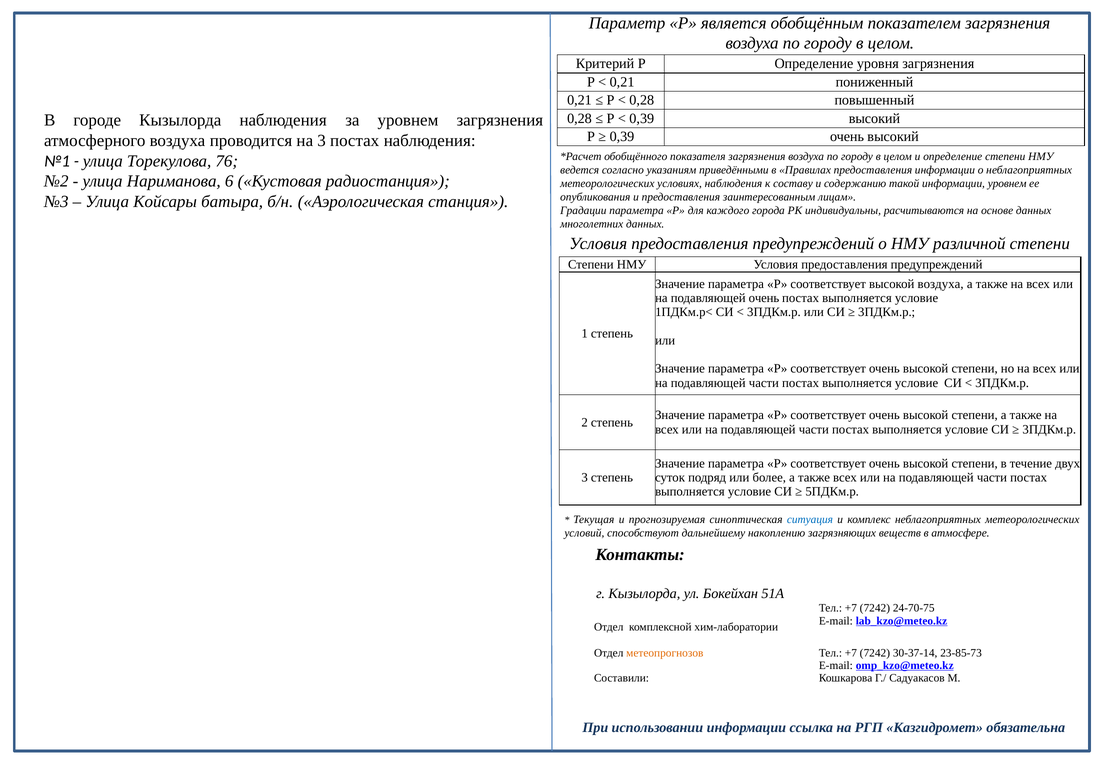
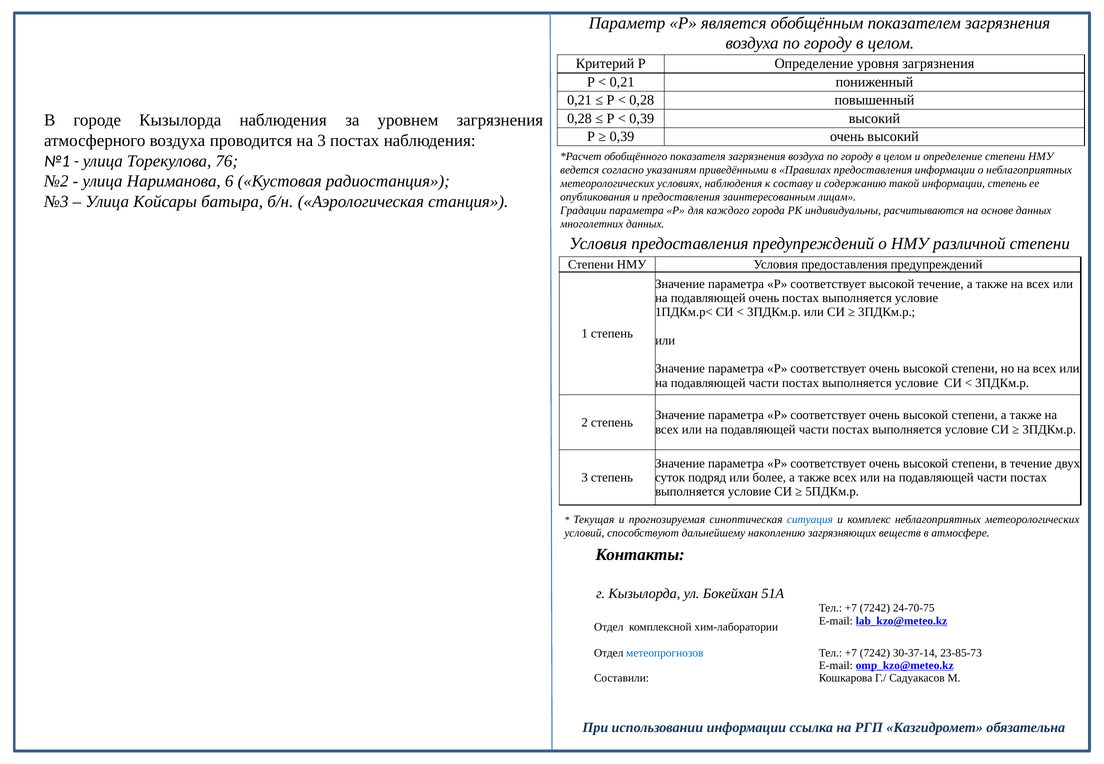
информации уровнем: уровнем -> степень (1007, 184)
высокой воздуха: воздуха -> течение (941, 284)
метеопрогнозов colour: orange -> blue (665, 653)
